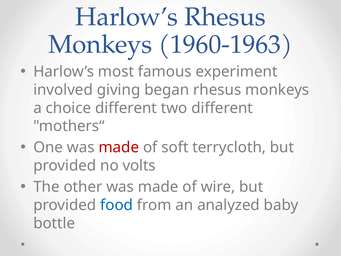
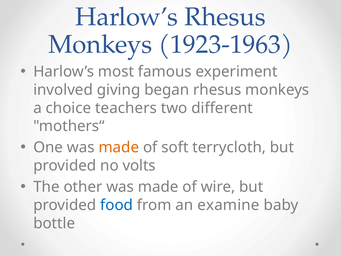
1960-1963: 1960-1963 -> 1923-1963 (226, 44)
choice different: different -> teachers (126, 108)
made colour: red -> orange (119, 147)
analyzed: analyzed -> examine (228, 205)
